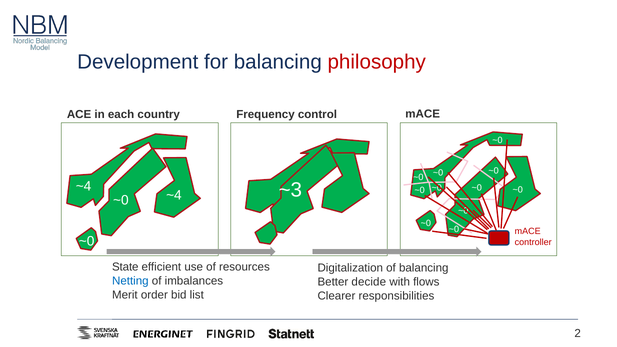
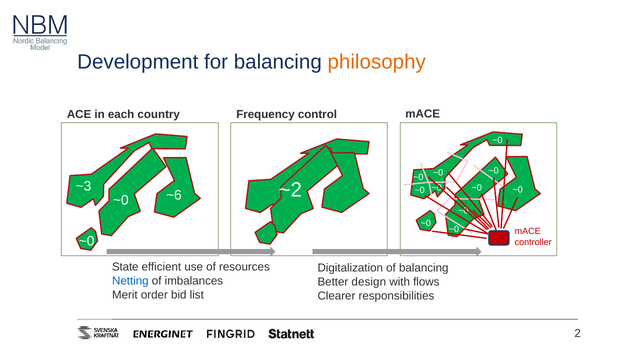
philosophy colour: red -> orange (377, 62)
~4: ~4 -> ~3 (84, 186)
~3: ~3 -> ~2 (290, 190)
~0 ~4: ~4 -> ~6 (174, 195)
decide: decide -> design (369, 282)
